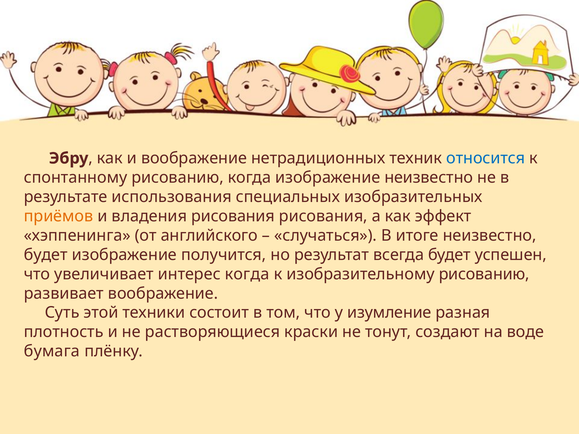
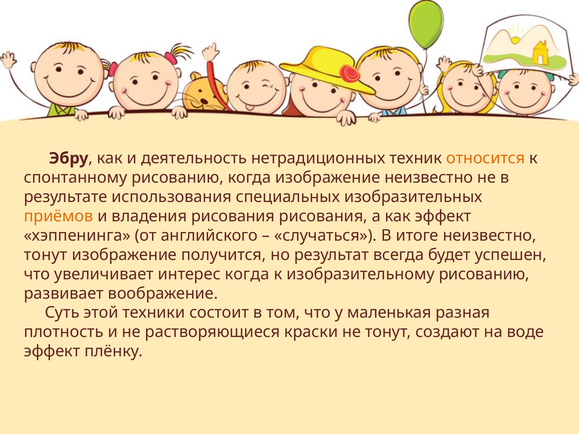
и воображение: воображение -> деятельность (194, 158)
относится colour: blue -> orange (486, 158)
будет: будет -> тонут (46, 255)
изумление: изумление -> маленькая (389, 313)
бумага: бумага -> эффект (52, 351)
